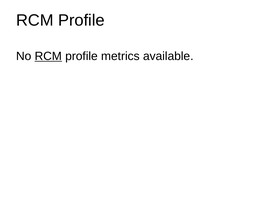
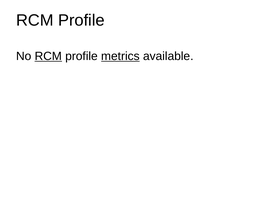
metrics underline: none -> present (120, 56)
